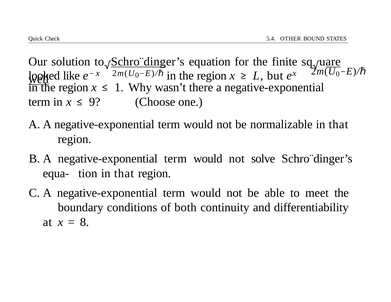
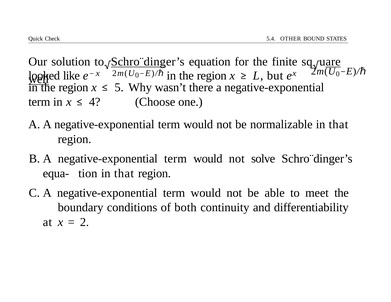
1: 1 -> 5 (119, 87)
9: 9 -> 4 (95, 102)
8: 8 -> 2 (84, 222)
